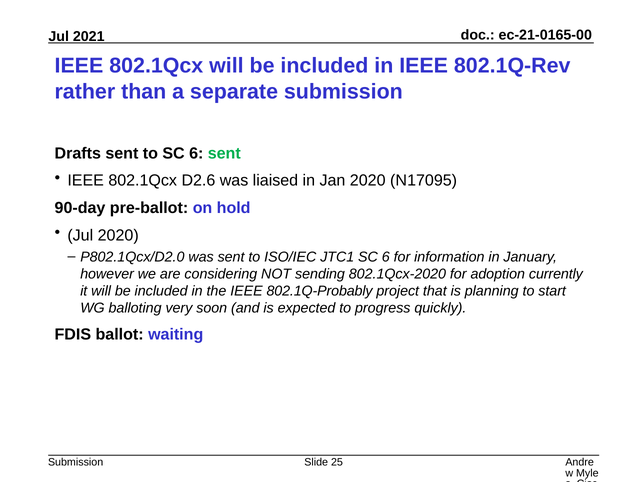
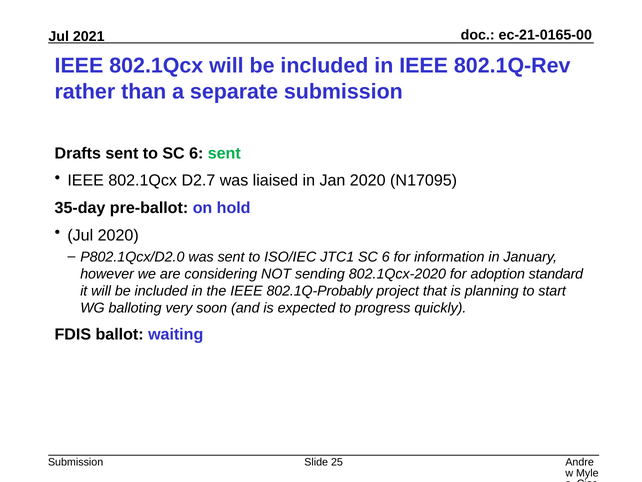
D2.6: D2.6 -> D2.7 (198, 180)
90-day: 90-day -> 35-day (80, 208)
currently: currently -> standard (556, 274)
